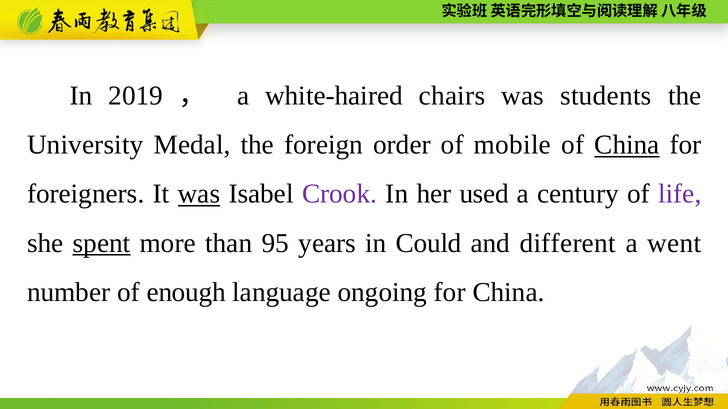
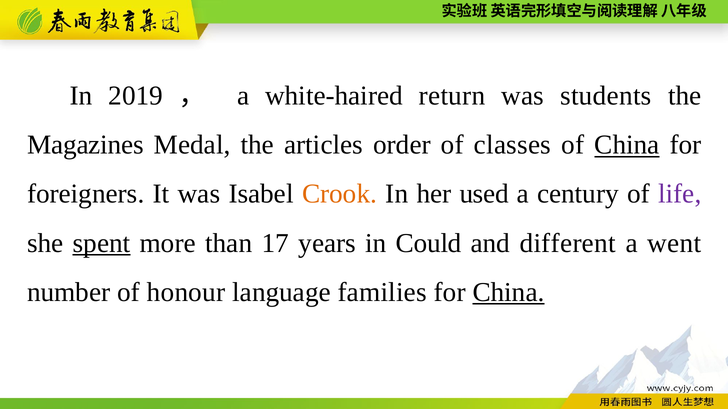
chairs: chairs -> return (452, 96)
University: University -> Magazines (85, 145)
foreign: foreign -> articles (324, 145)
mobile: mobile -> classes (512, 145)
was underline: present -> none (199, 194)
Crook colour: purple -> orange (340, 194)
95: 95 -> 17 (275, 243)
enough: enough -> honour (186, 293)
ongoing: ongoing -> families (382, 293)
China underline: none -> present (509, 293)
